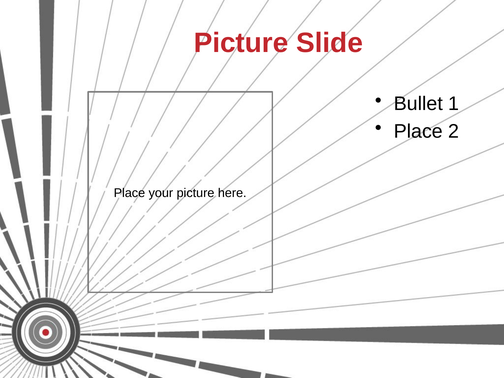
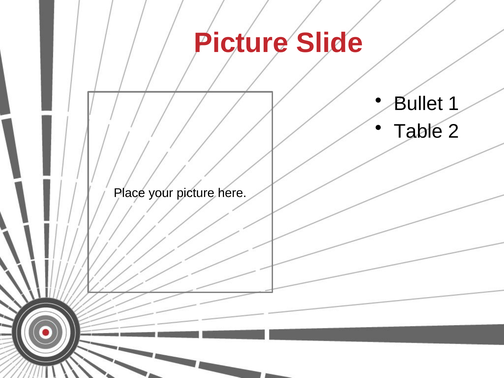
Place: Place -> Table (418, 131)
